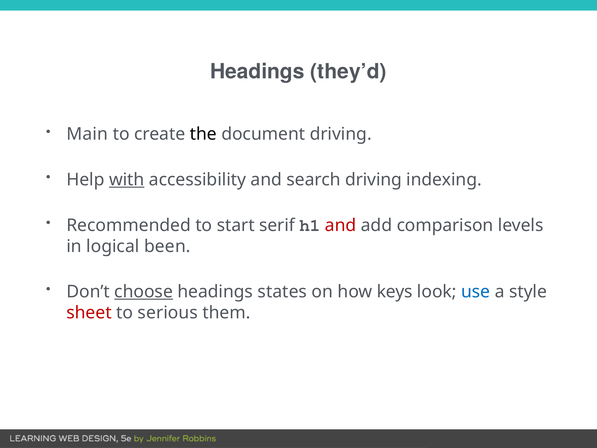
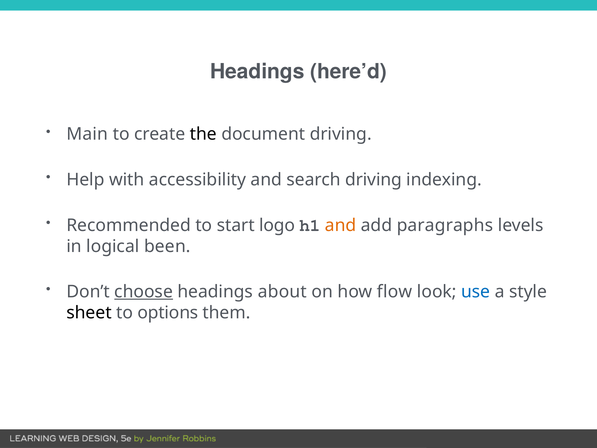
they’d: they’d -> here’d (349, 71)
with underline: present -> none (127, 180)
serif: serif -> logo (277, 225)
and colour: red -> orange (341, 225)
comparison: comparison -> paragraphs (445, 225)
states: states -> about (282, 292)
keys: keys -> flow (395, 292)
sheet colour: red -> black (89, 313)
serious: serious -> options (168, 313)
